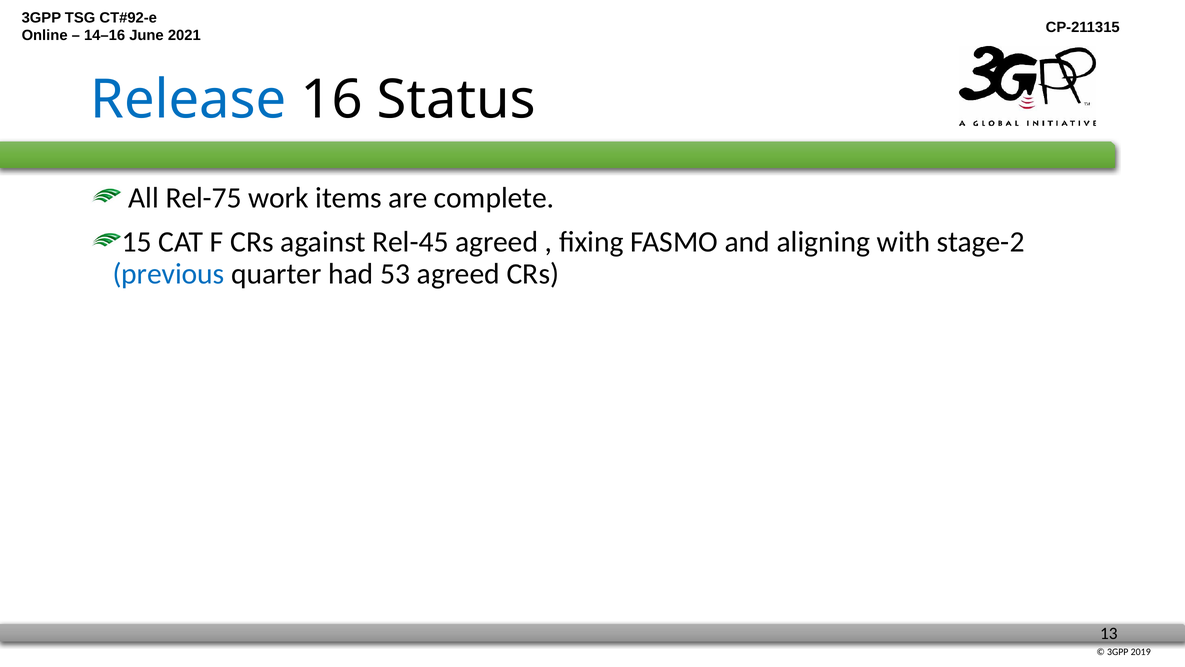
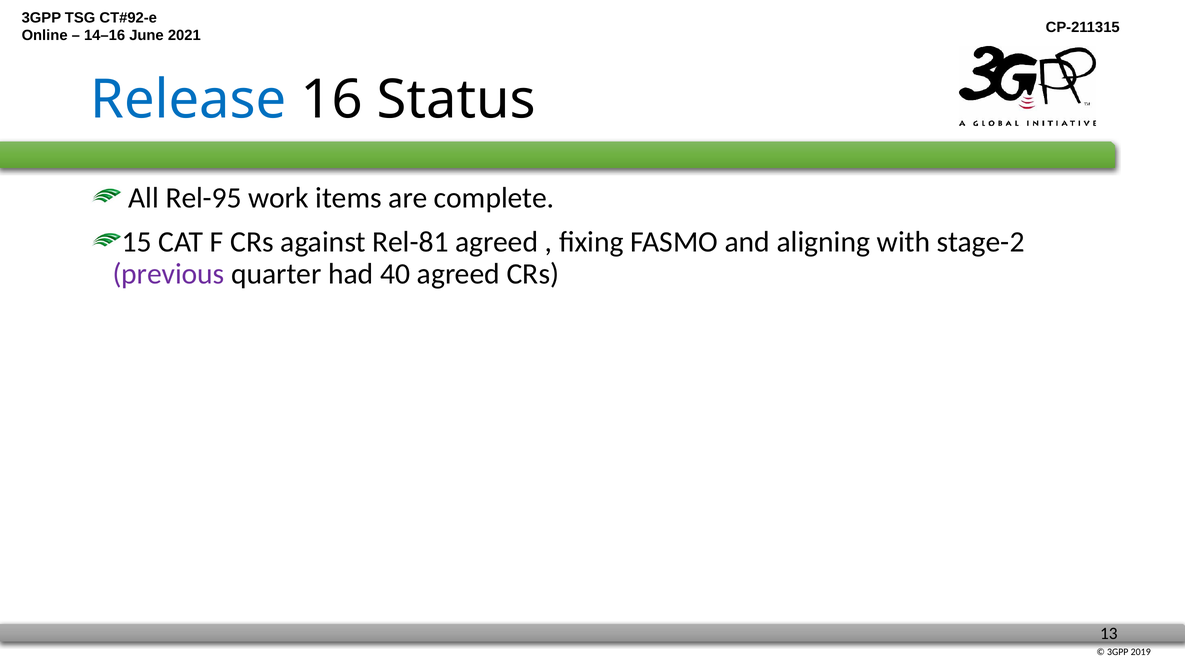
Rel-75: Rel-75 -> Rel-95 (204, 198)
Rel-45: Rel-45 -> Rel-81 (410, 242)
previous colour: blue -> purple (169, 274)
53: 53 -> 40 (395, 274)
